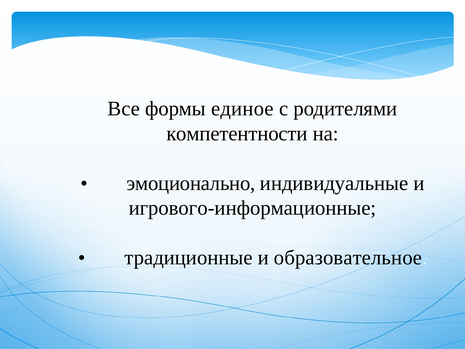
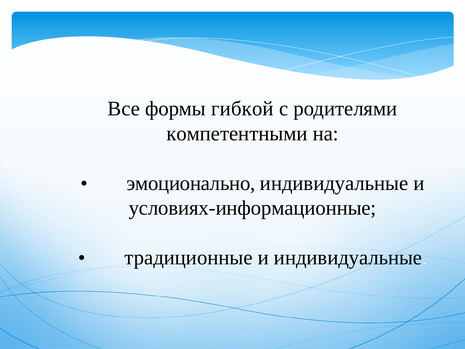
единое: единое -> гибкой (242, 109)
компетентности: компетентности -> компетентными (237, 134)
игрового-информационные: игрового-информационные -> условиях-информационные (253, 208)
и образовательное: образовательное -> индивидуальные (348, 258)
